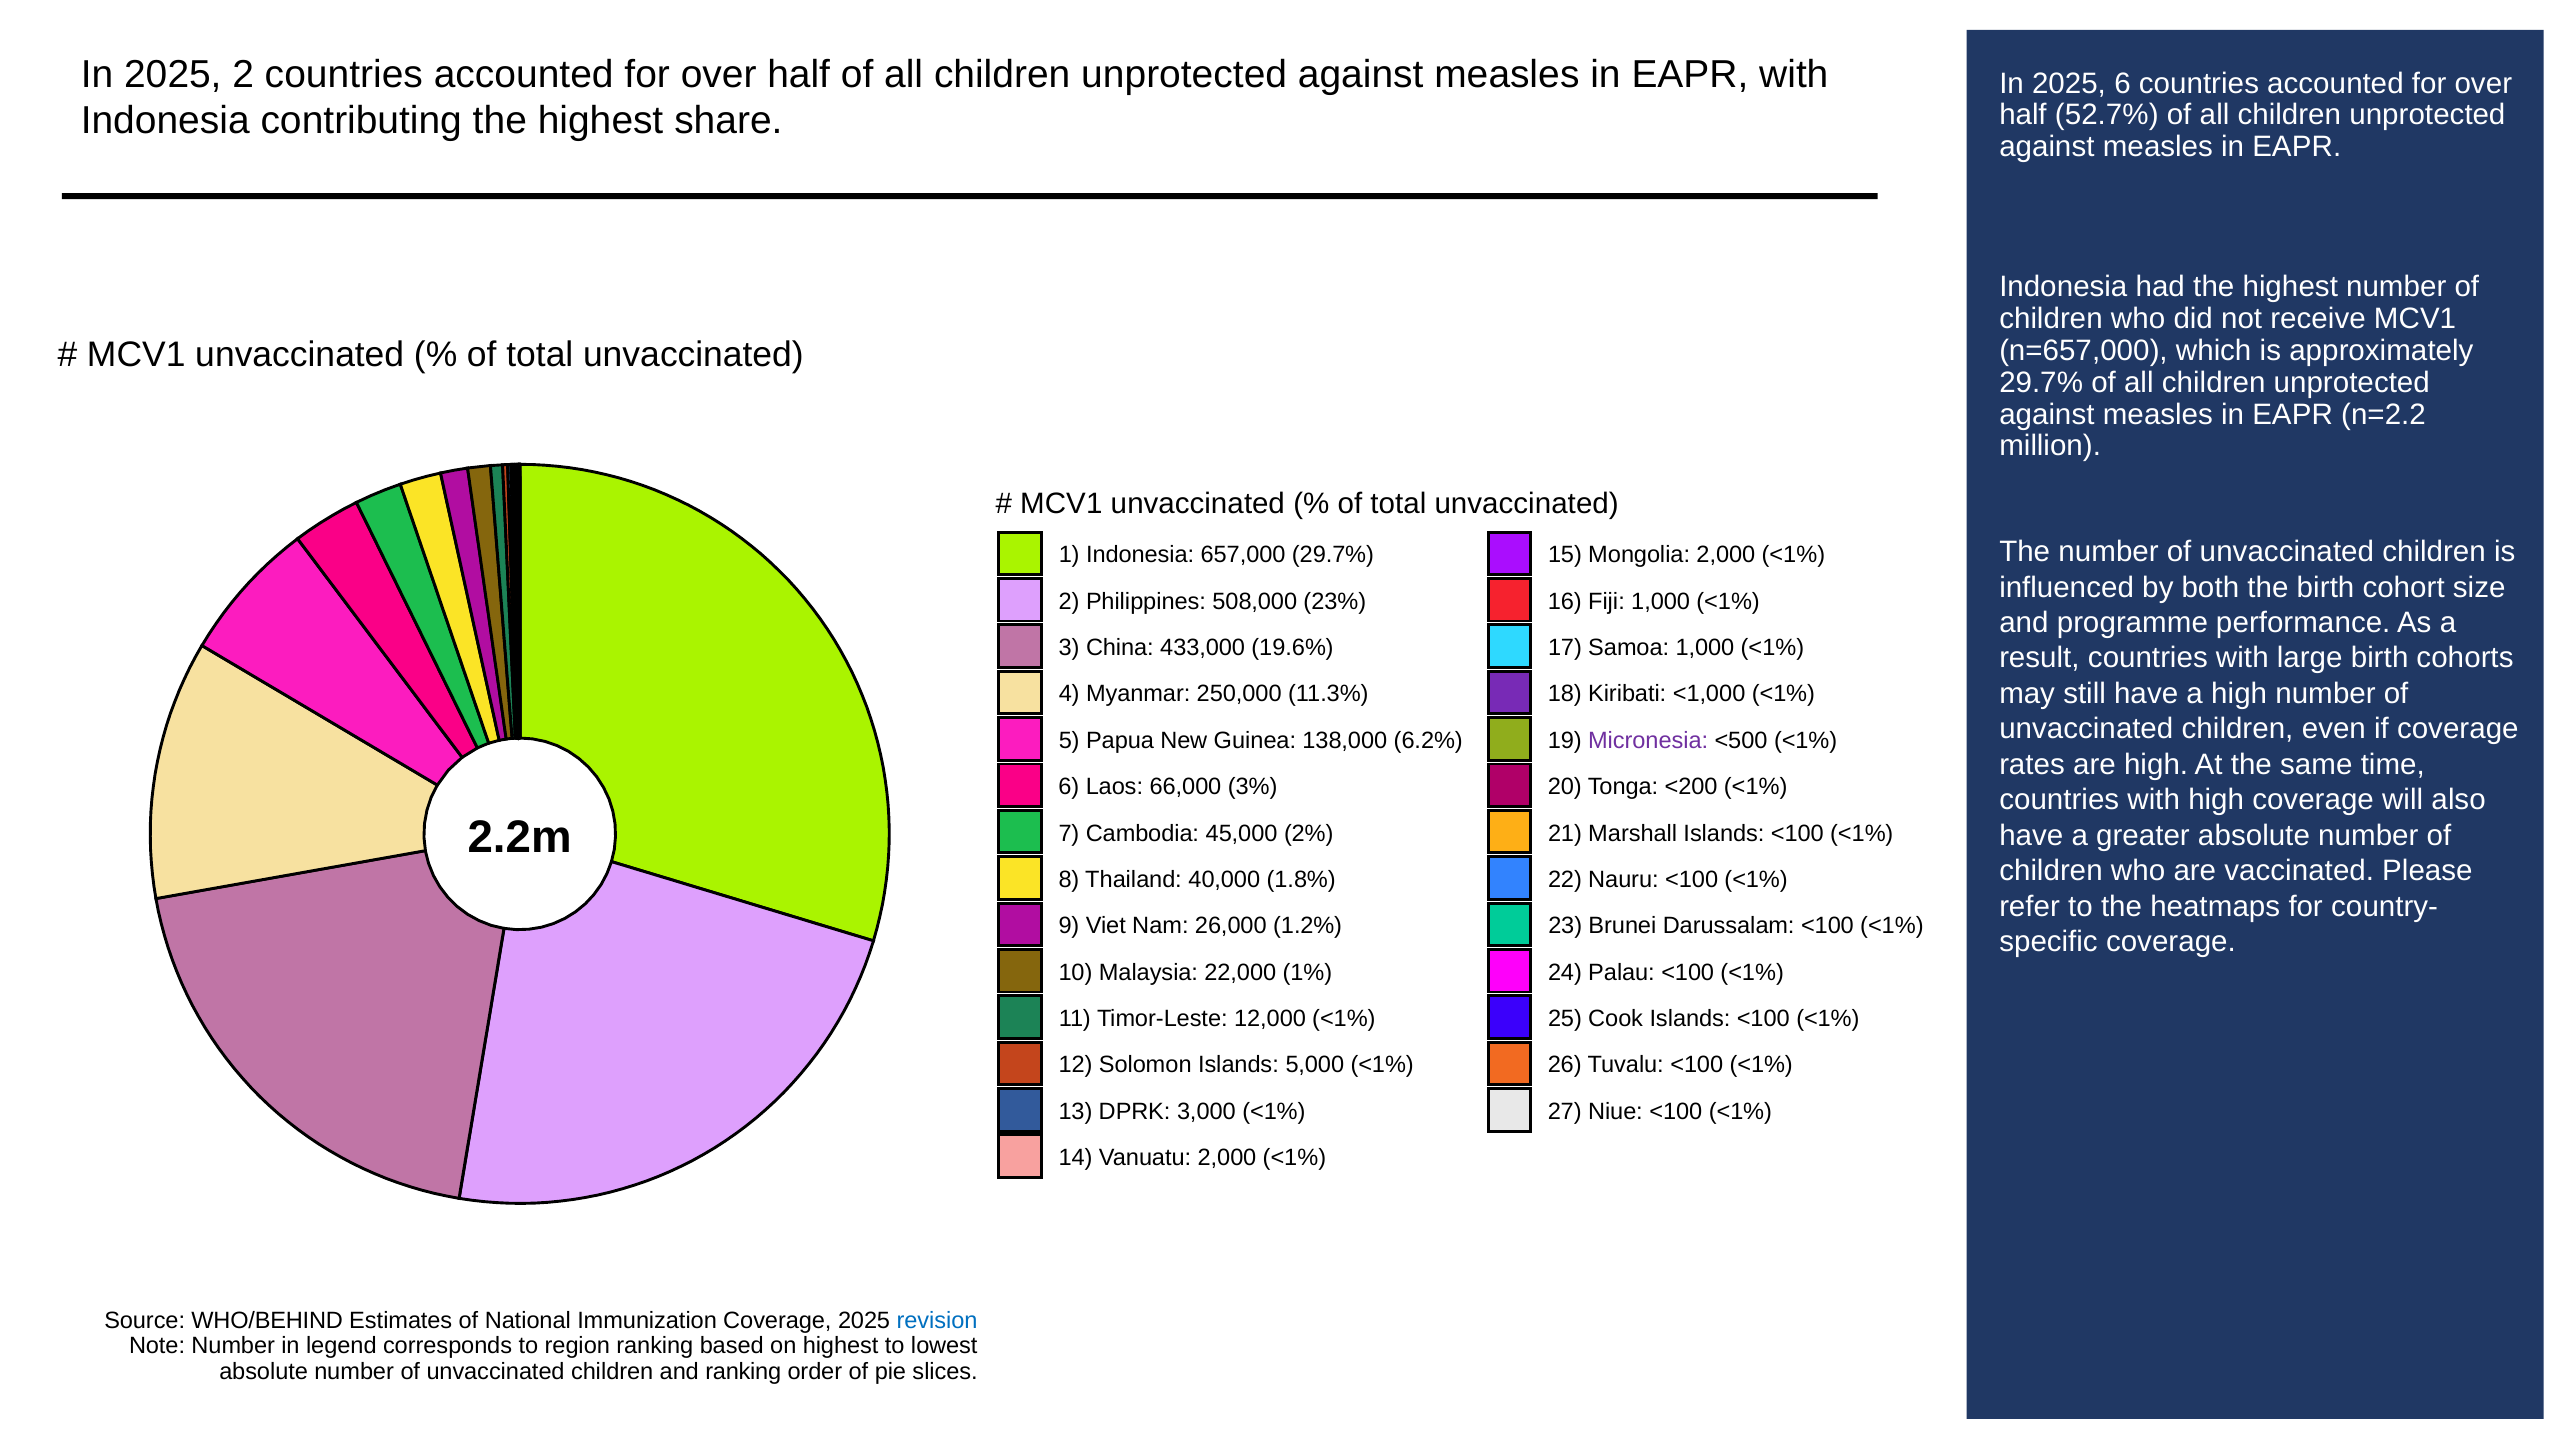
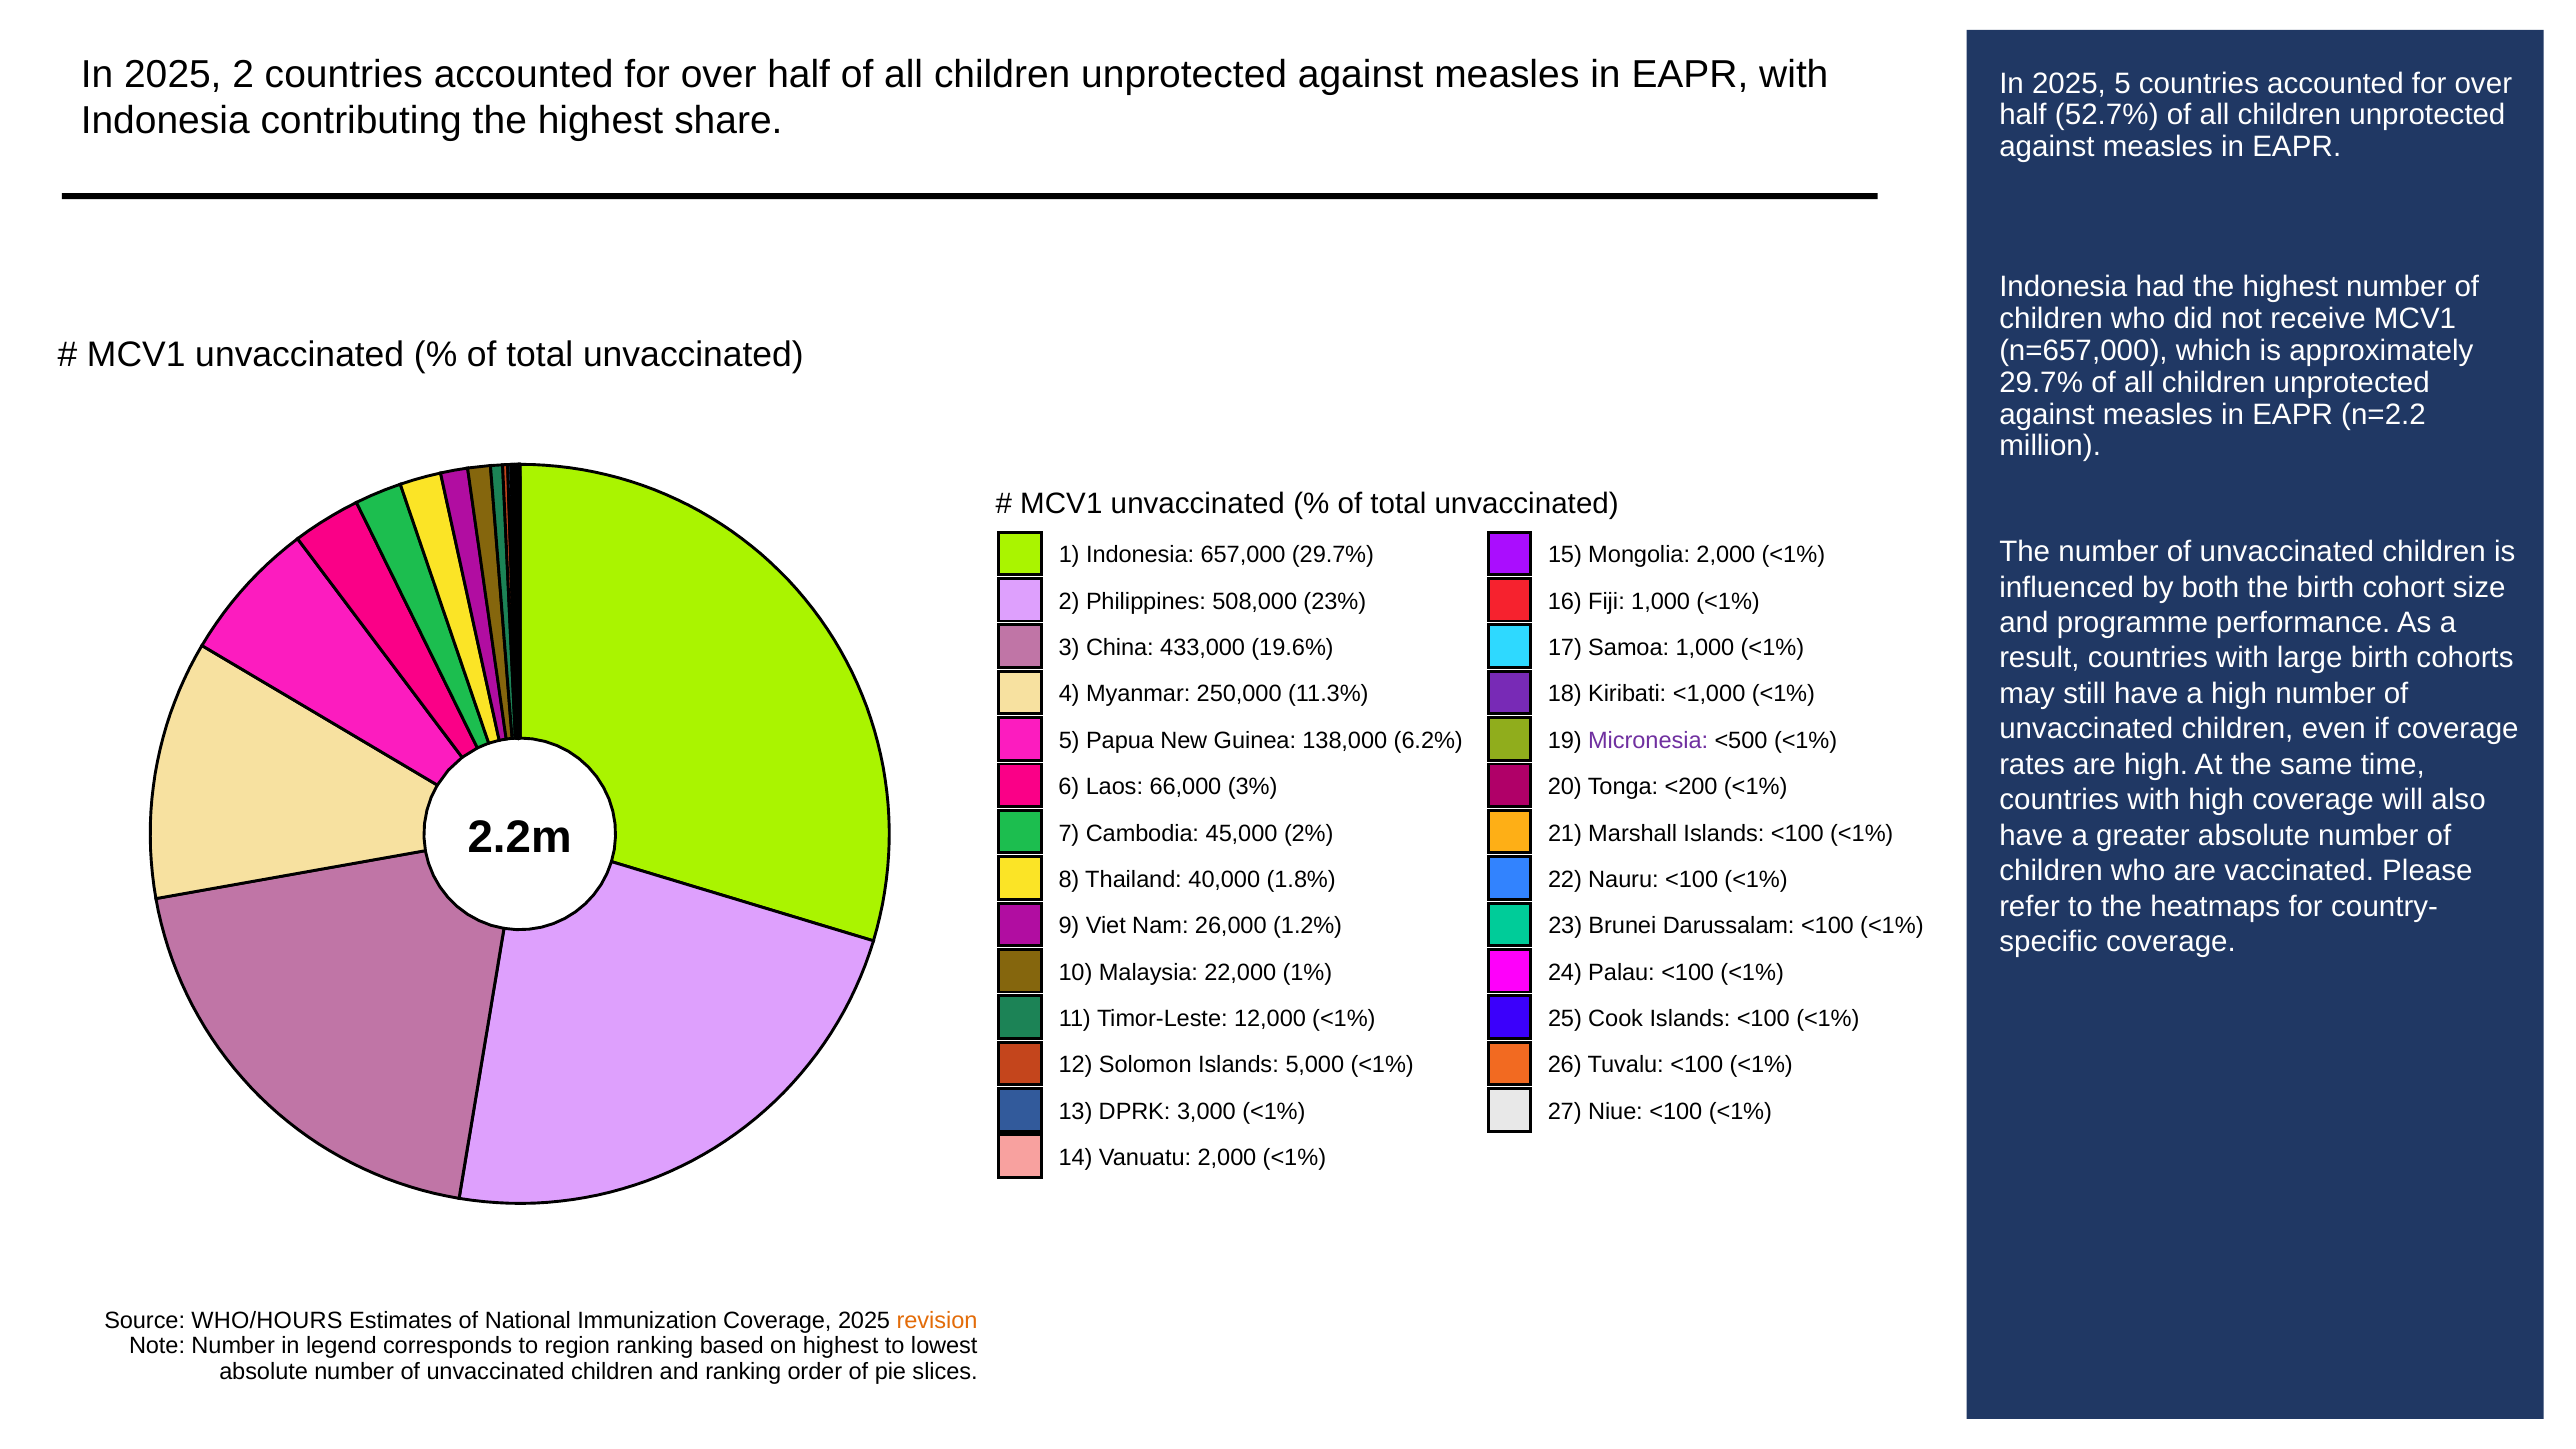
2025 6: 6 -> 5 (2123, 83)
WHO/BEHIND: WHO/BEHIND -> WHO/HOURS (267, 1320)
revision colour: blue -> orange (937, 1320)
